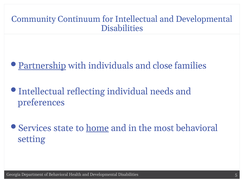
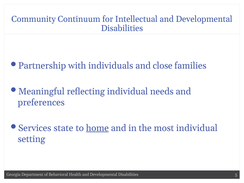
Partnership underline: present -> none (42, 66)
Intellectual: Intellectual -> Meaningful (41, 91)
most behavioral: behavioral -> individual (197, 128)
